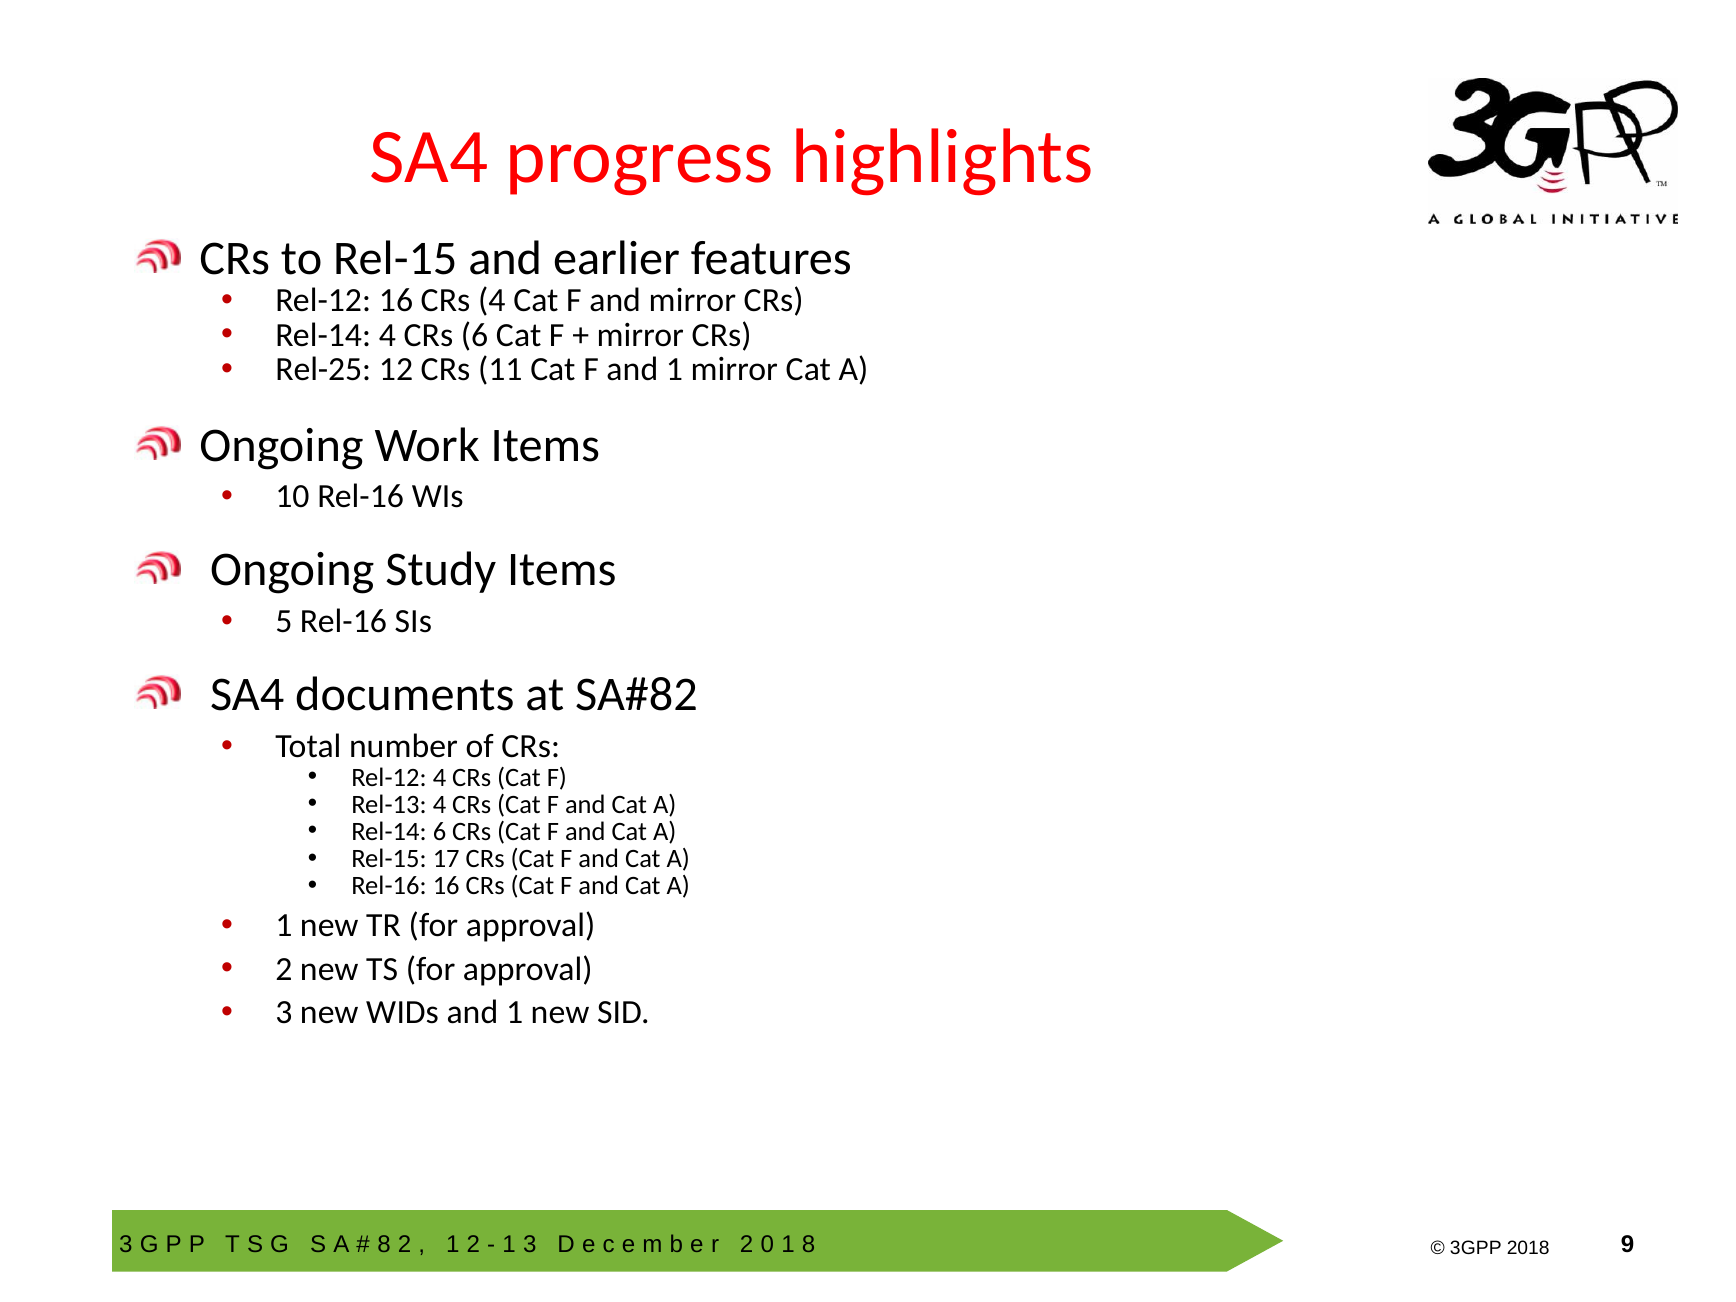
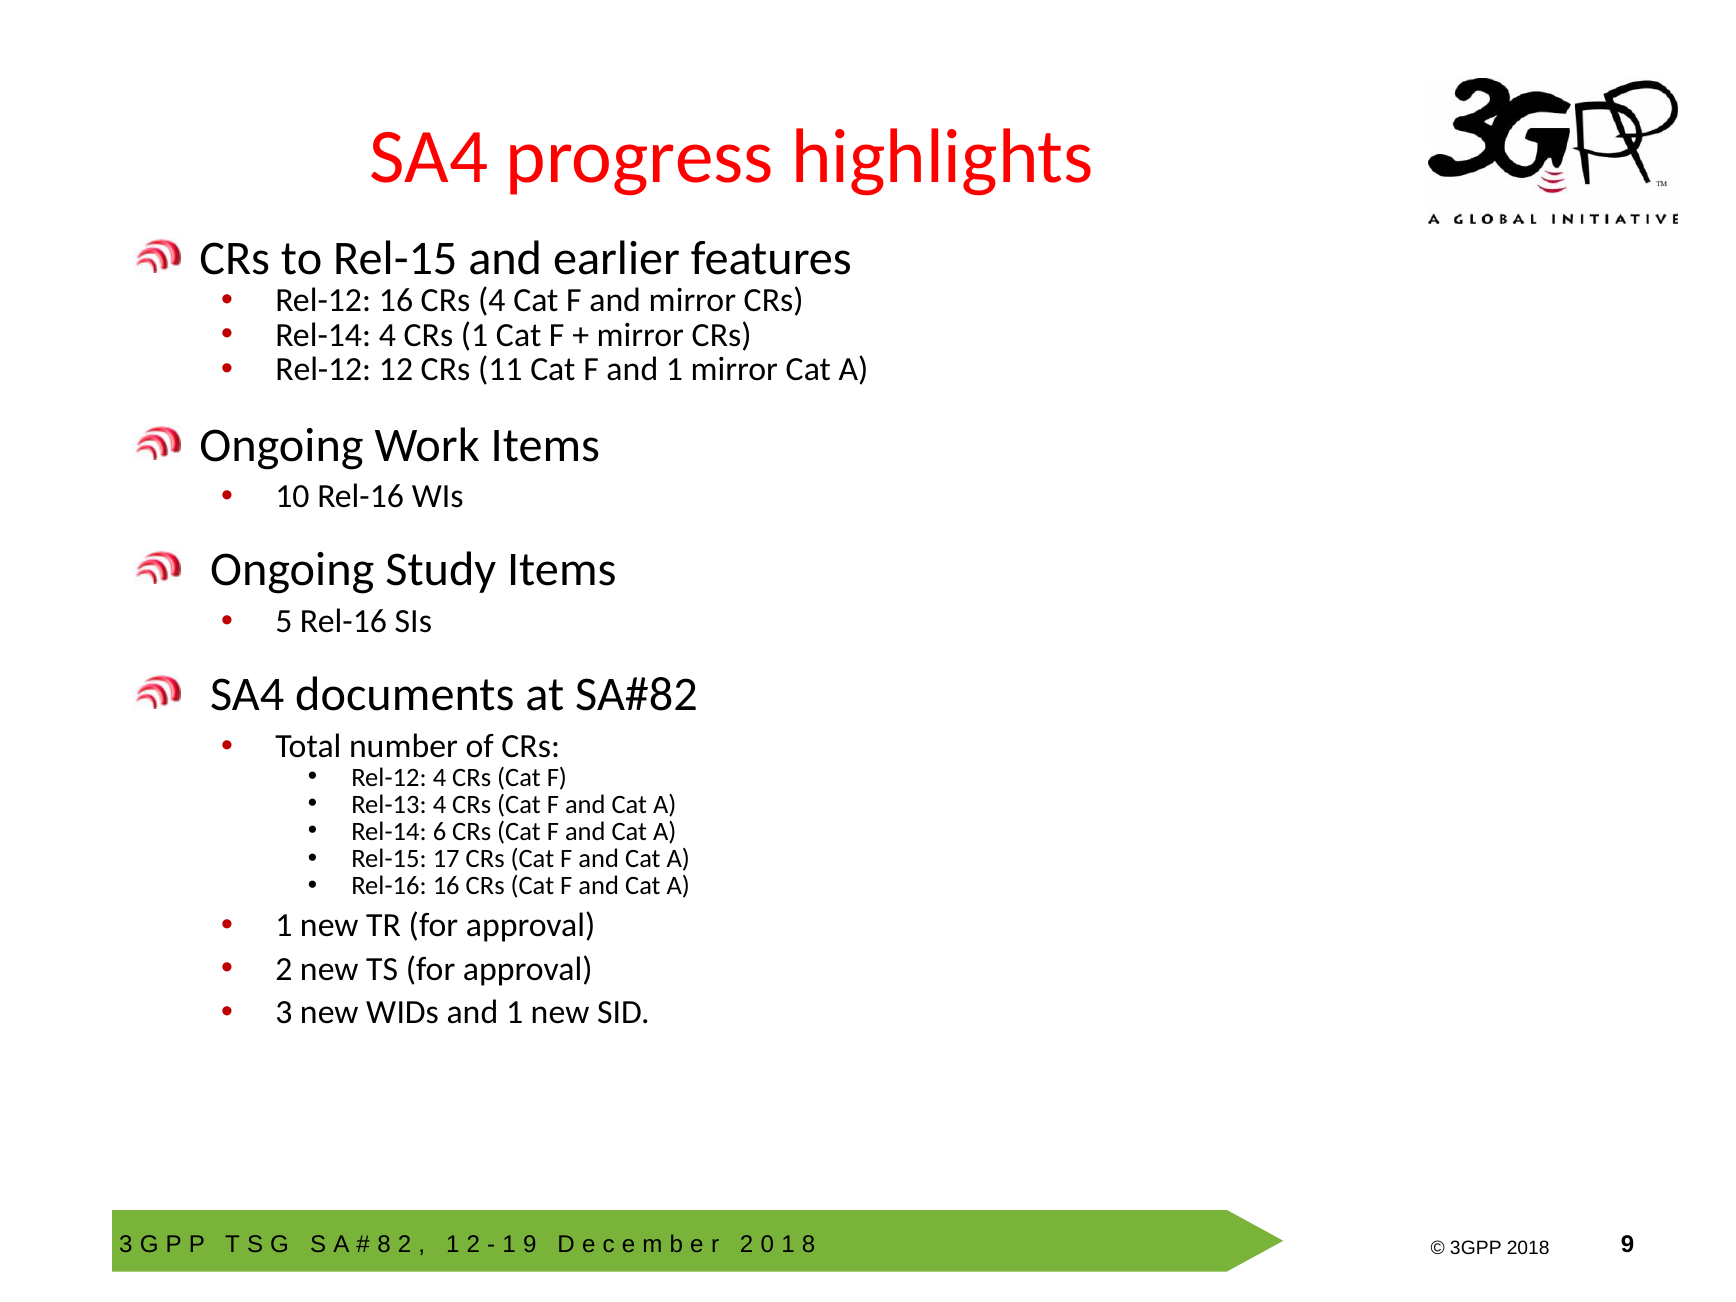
CRs 6: 6 -> 1 (475, 335)
Rel-25: Rel-25 -> Rel-12 (323, 370)
1 3: 3 -> 9 (530, 1245)
